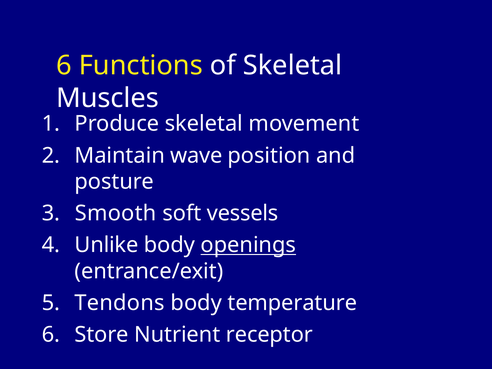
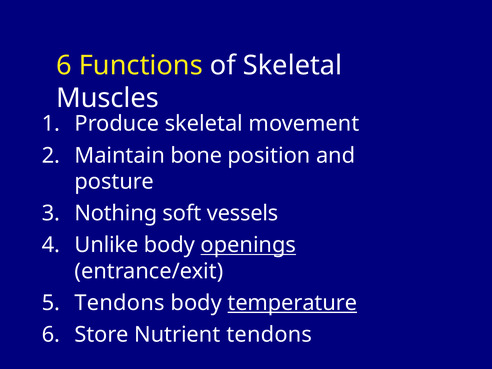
wave: wave -> bone (196, 155)
Smooth: Smooth -> Nothing (116, 213)
temperature underline: none -> present (292, 303)
Nutrient receptor: receptor -> tendons (269, 335)
